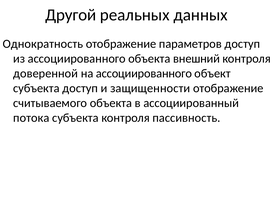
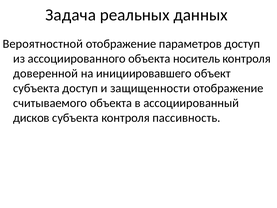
Другой: Другой -> Задача (71, 15)
Однократность: Однократность -> Вероятностной (43, 44)
внешний: внешний -> носитель (197, 59)
на ассоциированного: ассоциированного -> инициировавшего (144, 73)
потока: потока -> дисков (31, 118)
